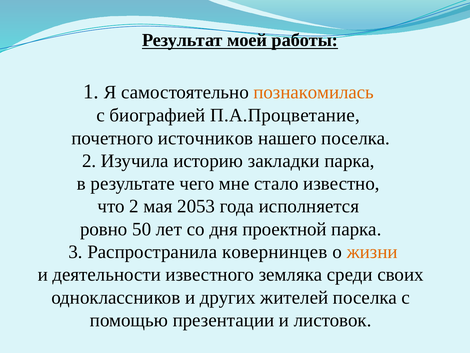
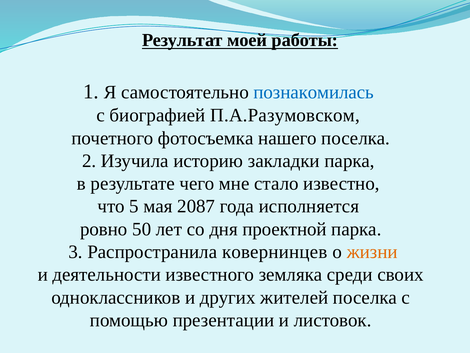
познакомилась colour: orange -> blue (314, 92)
П.А.Процветание: П.А.Процветание -> П.А.Разумовском (285, 115)
источников: источников -> фотосъемка (206, 138)
что 2: 2 -> 5 (134, 206)
2053: 2053 -> 2087 (196, 206)
